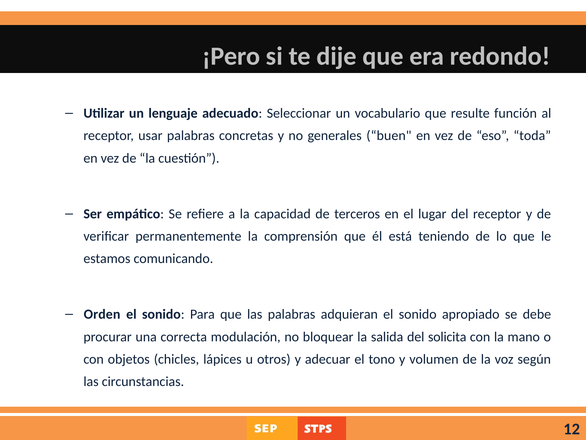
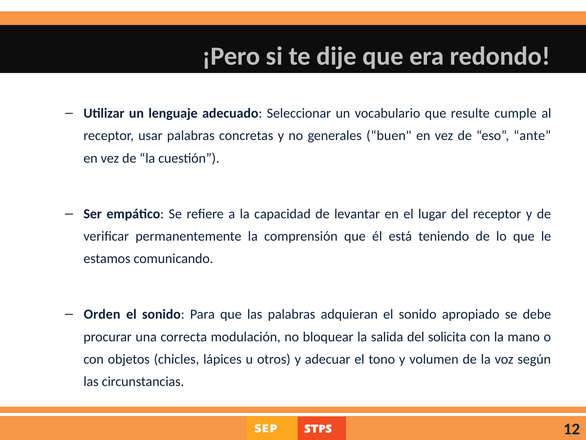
función: función -> cumple (515, 113)
toda: toda -> ante (532, 136)
terceros: terceros -> levantar (357, 214)
